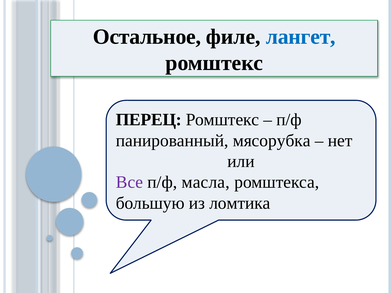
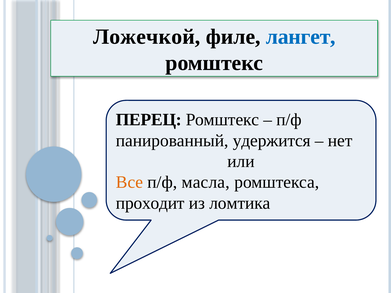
Остальное: Остальное -> Ложечкой (147, 37)
мясорубка: мясорубка -> удержится (272, 141)
Все colour: purple -> orange (129, 182)
большую: большую -> проходит (150, 203)
